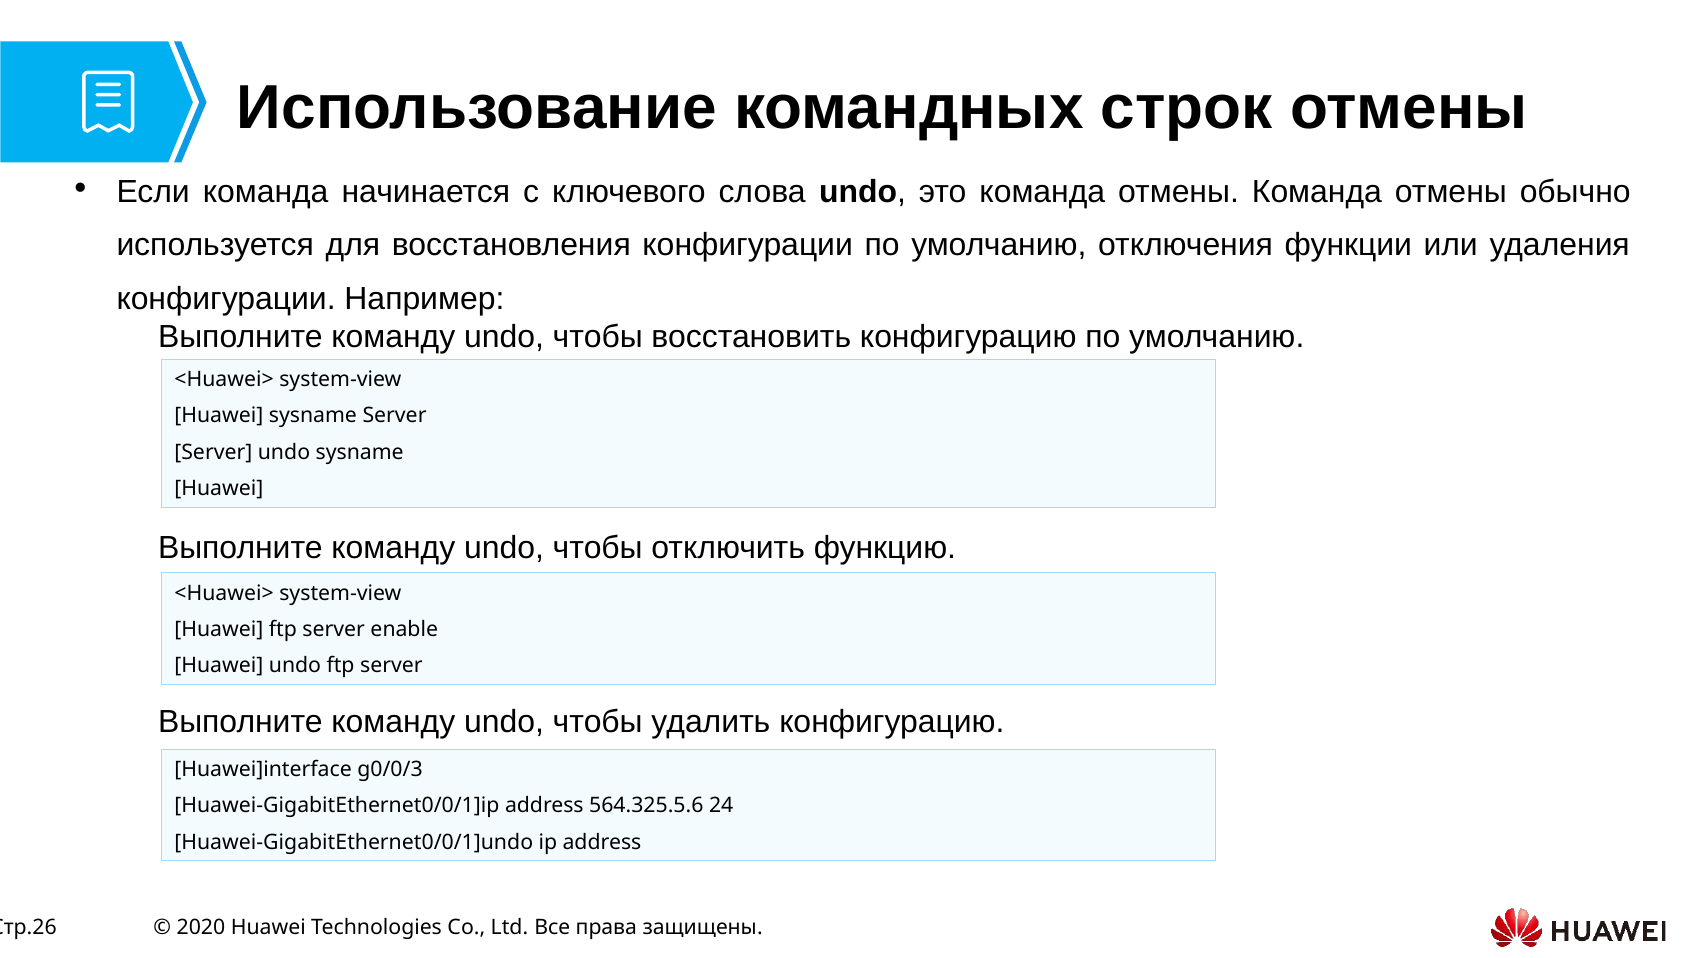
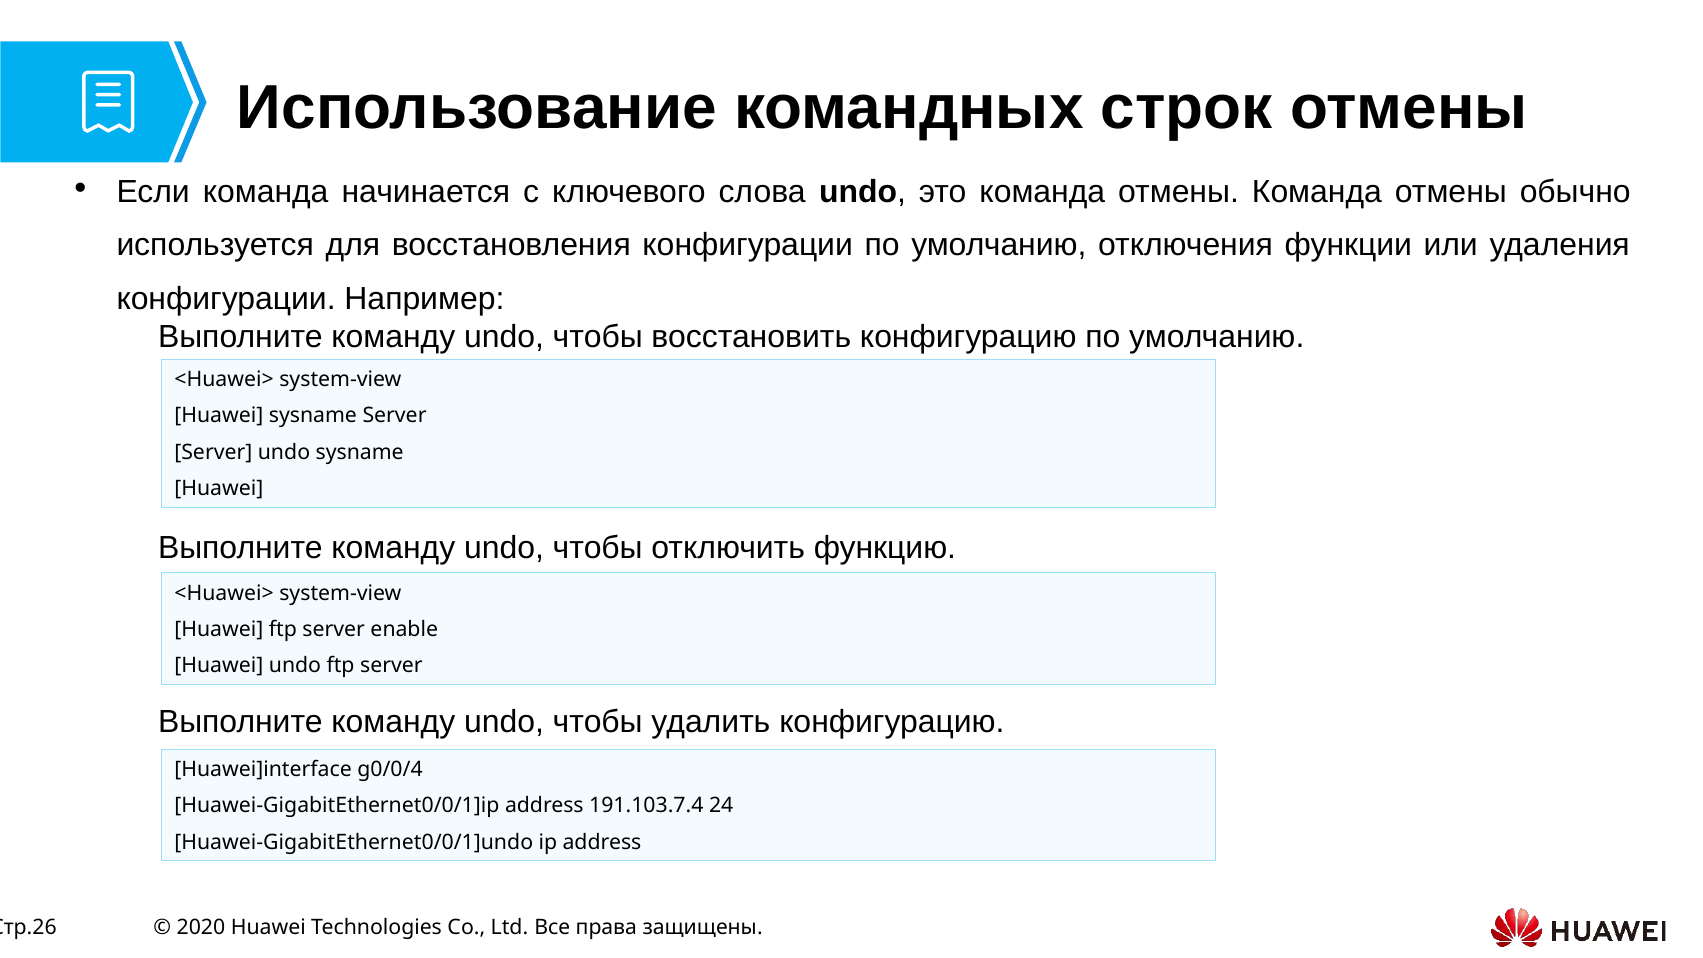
g0/0/3: g0/0/3 -> g0/0/4 (390, 770)
564.325.5.6: 564.325.5.6 -> 191.103.7.4 (646, 806)
